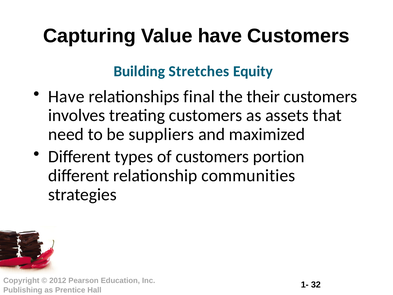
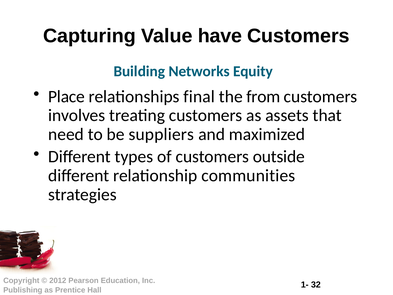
Stretches: Stretches -> Networks (199, 71)
Have: Have -> Place (67, 96)
their: their -> from (263, 96)
portion: portion -> outside (279, 157)
